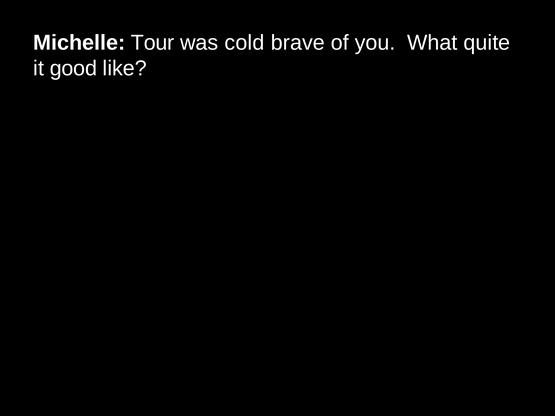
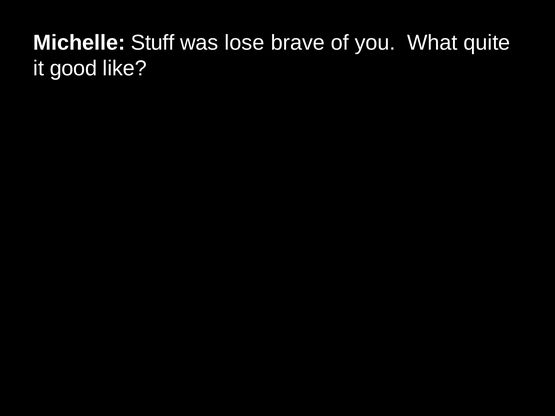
Tour: Tour -> Stuff (153, 43)
cold: cold -> lose (245, 43)
